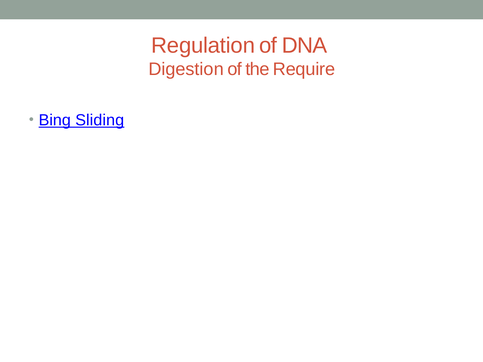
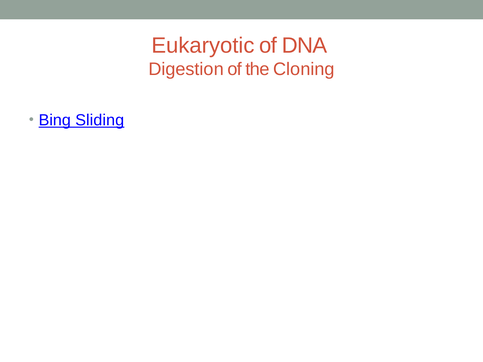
Regulation: Regulation -> Eukaryotic (203, 45)
Require: Require -> Cloning (304, 69)
